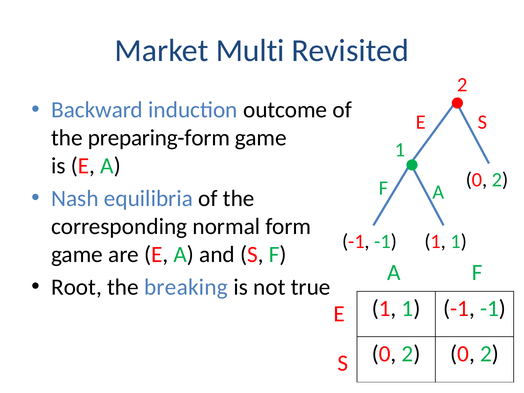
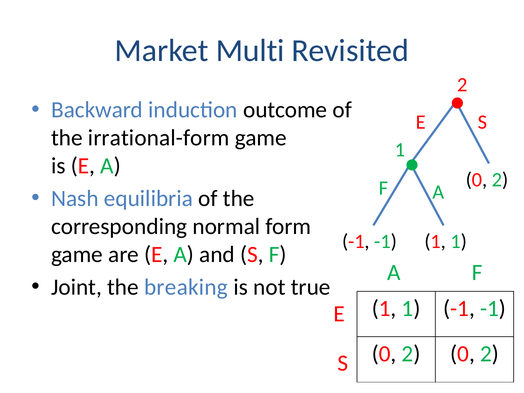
preparing-form: preparing-form -> irrational-form (159, 138)
Root: Root -> Joint (76, 287)
